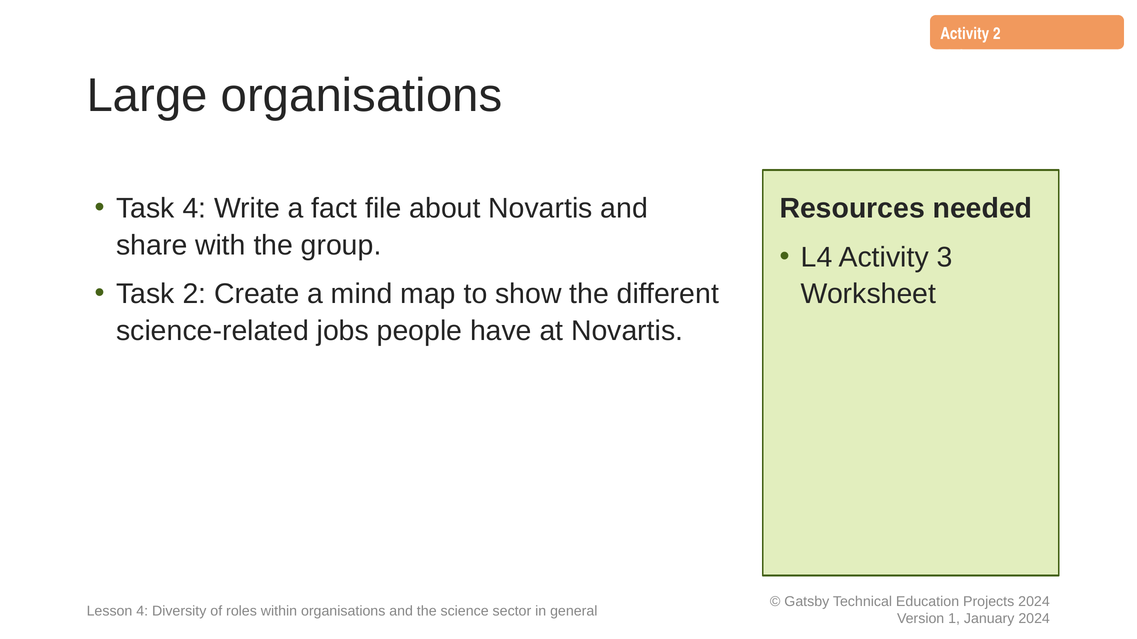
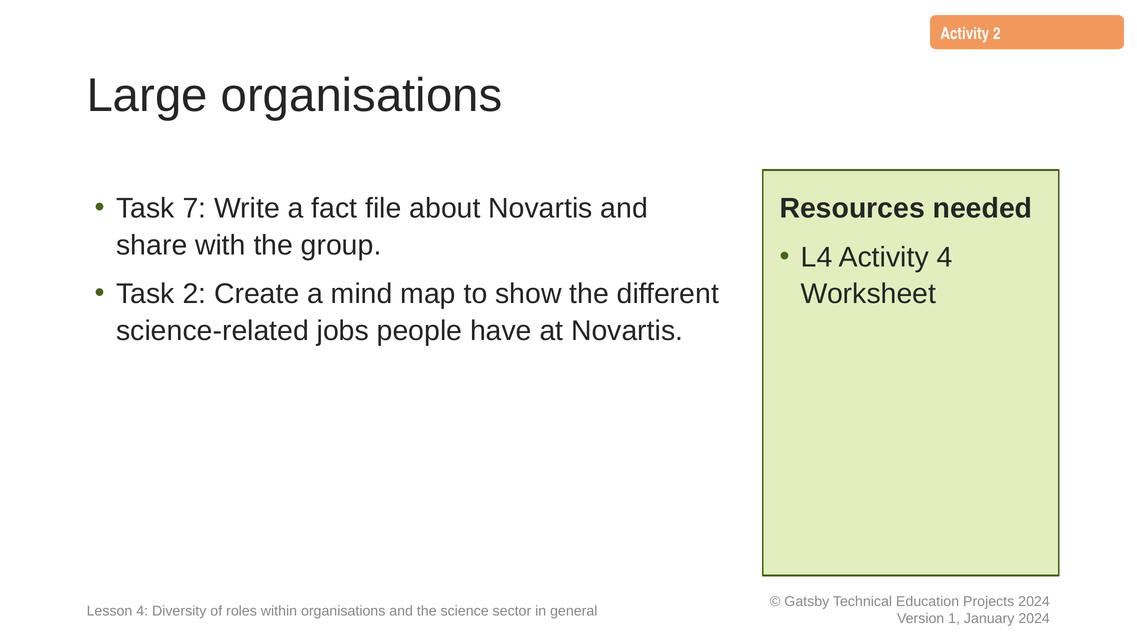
Task 4: 4 -> 7 (194, 209)
Activity 3: 3 -> 4 (945, 257)
